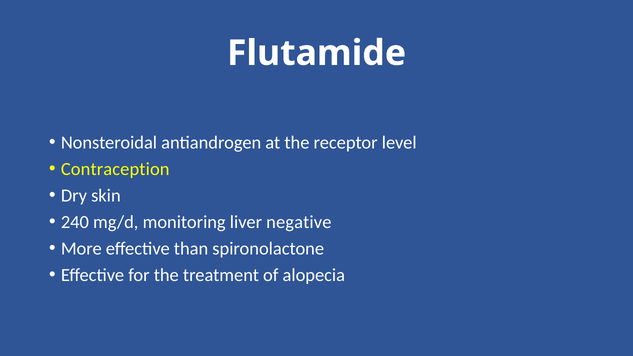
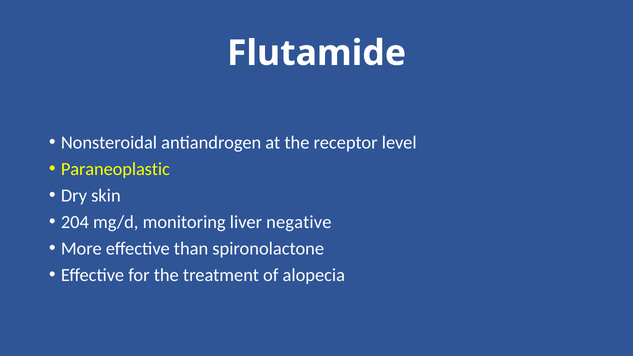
Contraception: Contraception -> Paraneoplastic (115, 169)
240: 240 -> 204 (75, 222)
